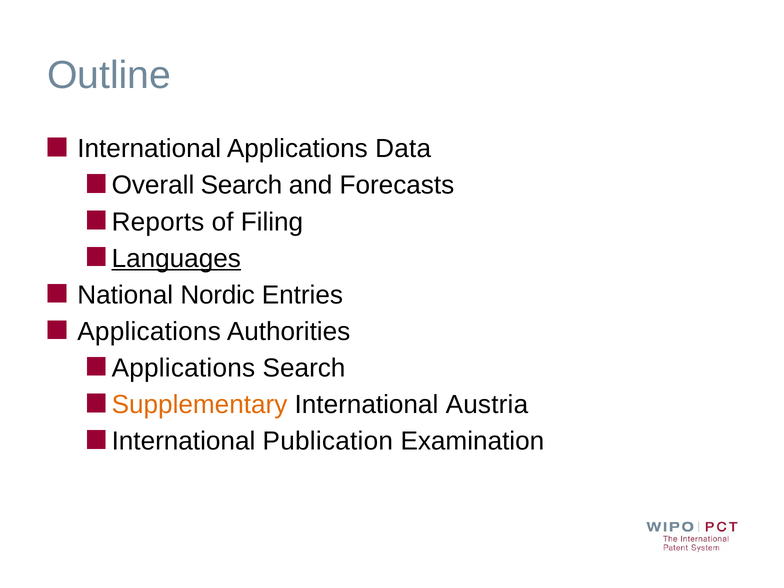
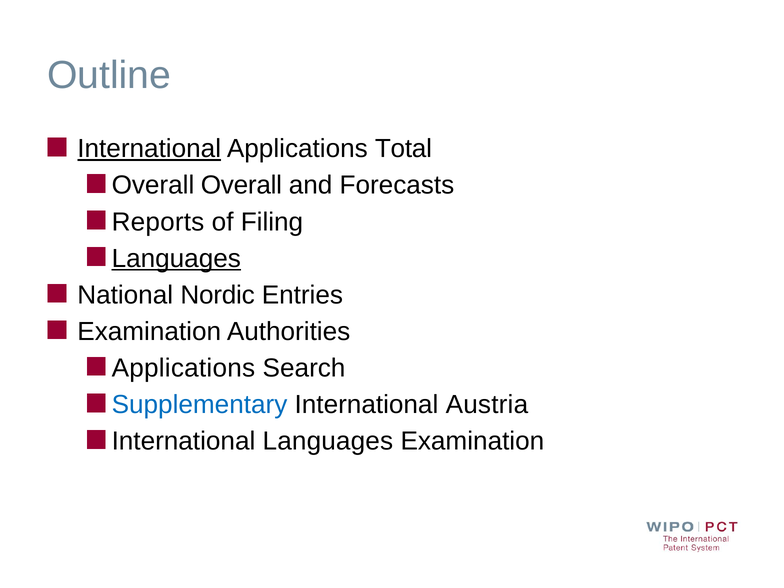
International underline: none -> present (149, 149)
Data: Data -> Total (403, 149)
Overall Search: Search -> Overall (241, 185)
Applications: Applications -> Examination (149, 332)
Supplementary colour: orange -> blue (199, 405)
International Publication: Publication -> Languages (328, 441)
